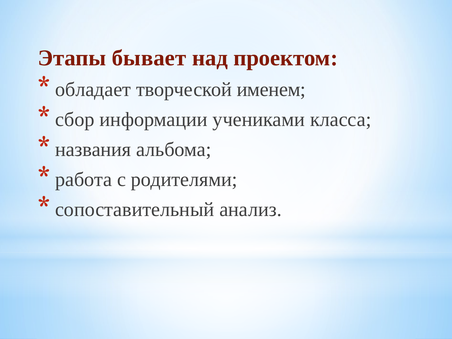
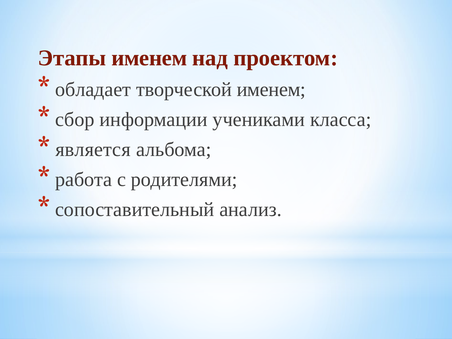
Этапы бывает: бывает -> именем (149, 58)
названия: названия -> является (93, 150)
